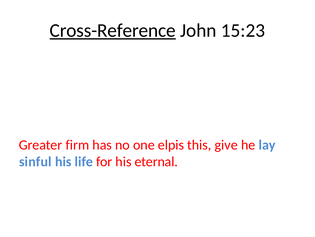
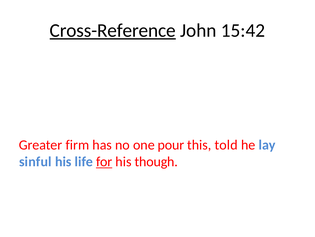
15:23: 15:23 -> 15:42 (243, 30)
elpis: elpis -> pour (171, 145)
give: give -> told (226, 145)
for underline: none -> present (104, 161)
eternal: eternal -> though (156, 161)
